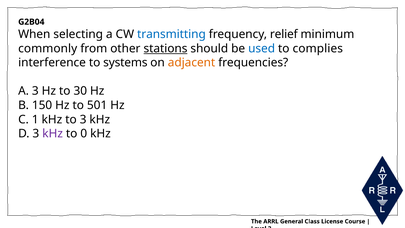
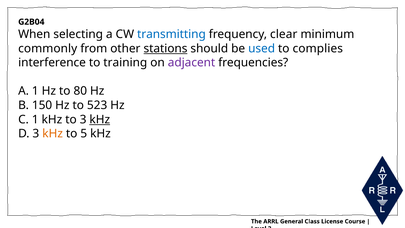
relief: relief -> clear (284, 34)
systems: systems -> training (125, 63)
adjacent colour: orange -> purple (192, 63)
A 3: 3 -> 1 (35, 91)
30: 30 -> 80 (80, 91)
501: 501 -> 523 (97, 105)
kHz underline: none -> present (100, 119)
kHz colour: purple -> orange (53, 134)
0: 0 -> 5 (84, 134)
